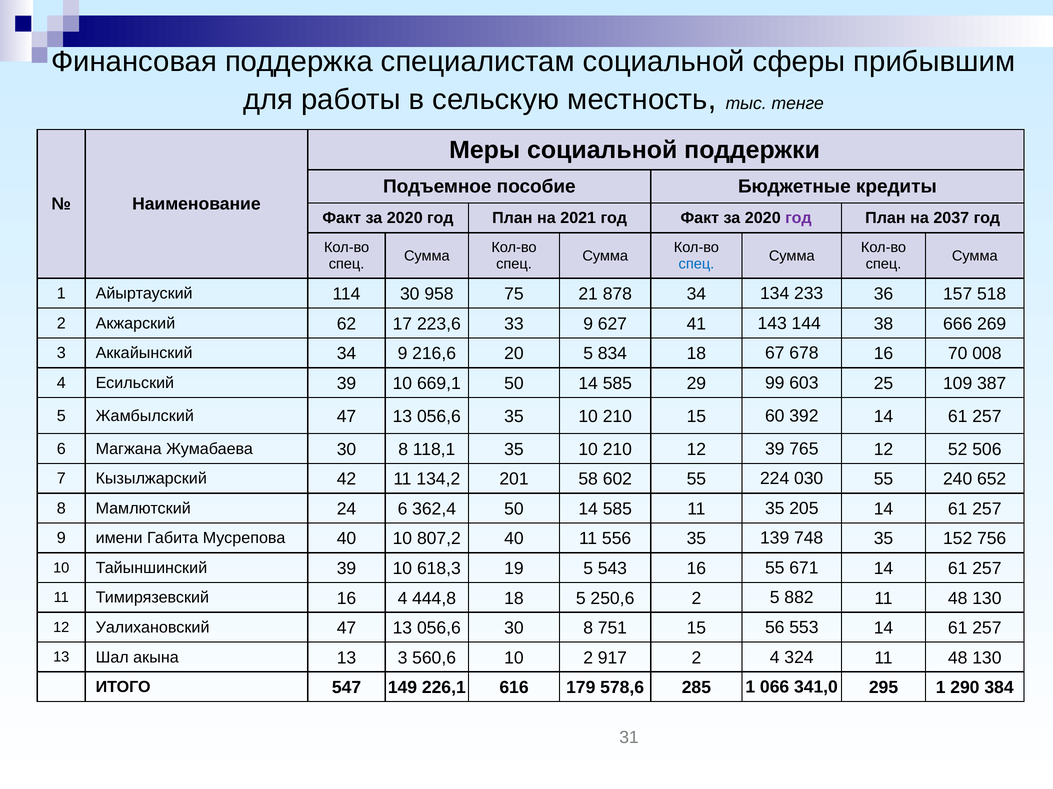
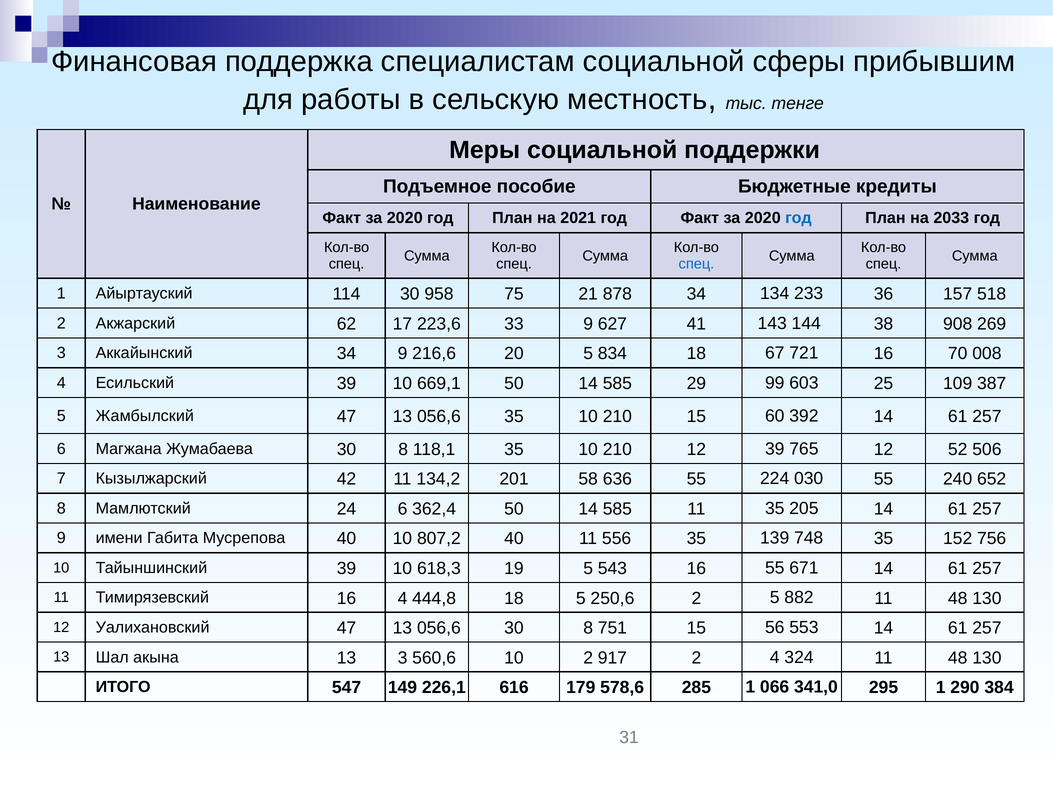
год colour: purple -> blue (798, 218)
2037: 2037 -> 2033 (951, 218)
666: 666 -> 908 (958, 324)
678: 678 -> 721 (804, 353)
602: 602 -> 636 (617, 480)
